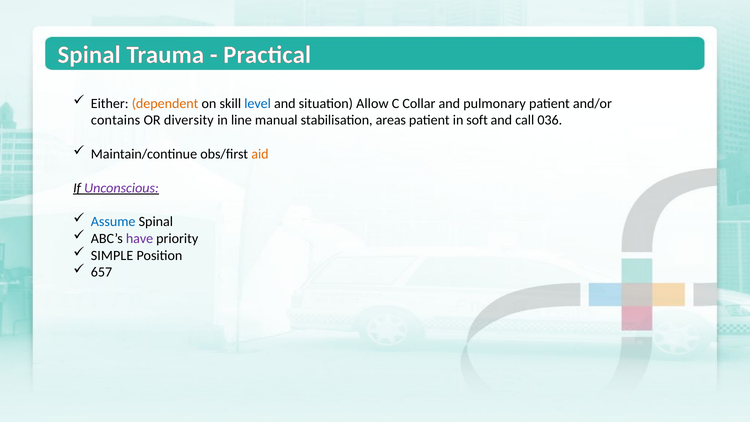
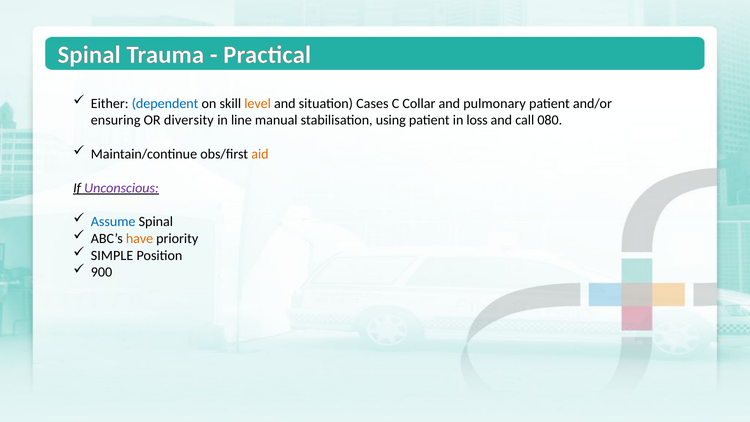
dependent colour: orange -> blue (165, 103)
level colour: blue -> orange (258, 103)
Allow: Allow -> Cases (372, 103)
contains: contains -> ensuring (116, 120)
areas: areas -> using (391, 120)
soft: soft -> loss (477, 120)
036: 036 -> 080 (550, 120)
have colour: purple -> orange (140, 238)
657: 657 -> 900 (101, 272)
